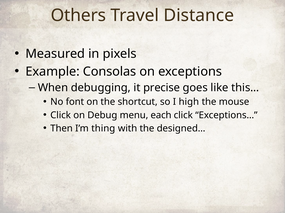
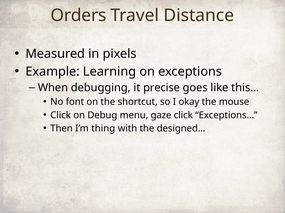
Others: Others -> Orders (78, 15)
Consolas: Consolas -> Learning (110, 72)
high: high -> okay (189, 102)
each: each -> gaze (161, 115)
